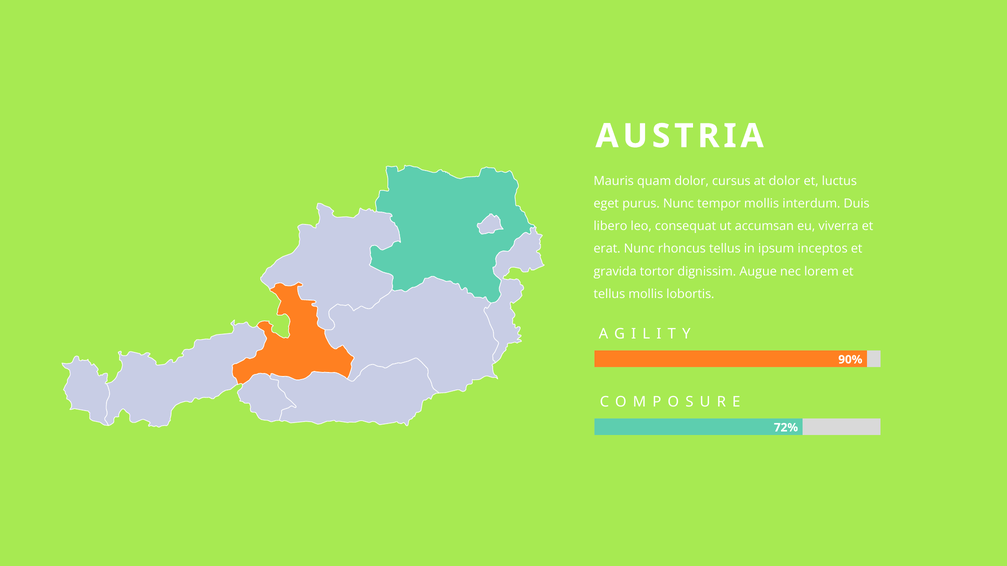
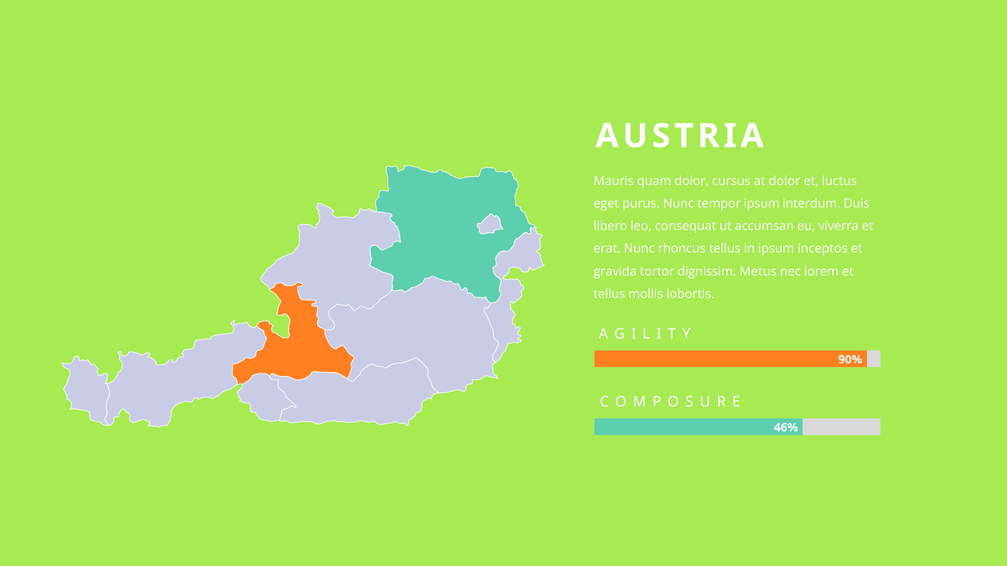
tempor mollis: mollis -> ipsum (762, 204)
Augue: Augue -> Metus (758, 272)
72%: 72% -> 46% (786, 428)
